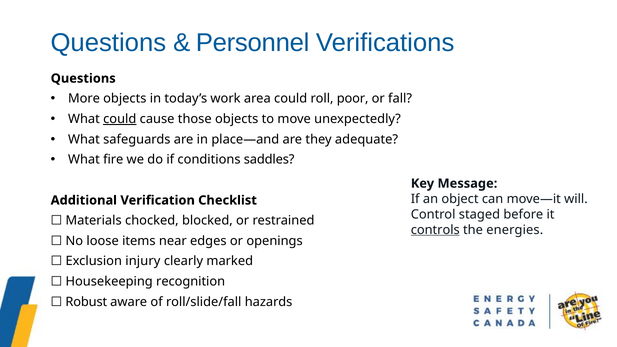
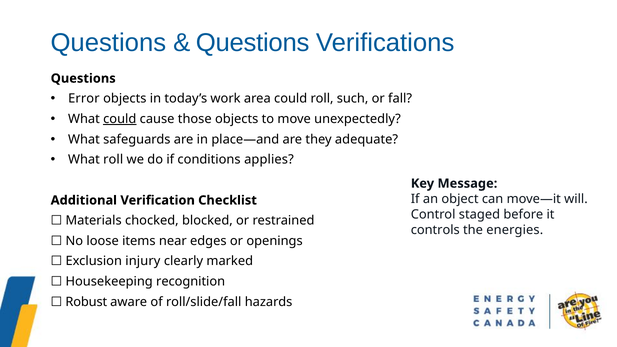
Personnel: Personnel -> Questions (253, 43)
More: More -> Error (84, 99)
poor: poor -> such (353, 99)
What fire: fire -> roll (113, 160)
saddles: saddles -> applies (269, 160)
controls underline: present -> none (435, 230)
